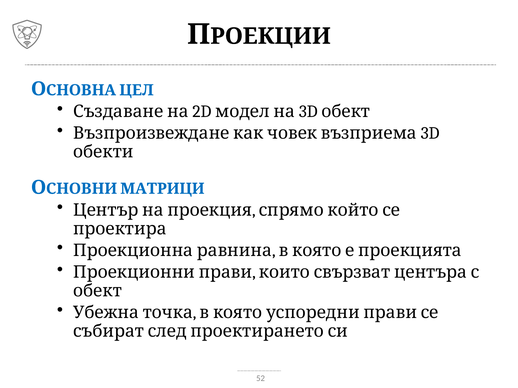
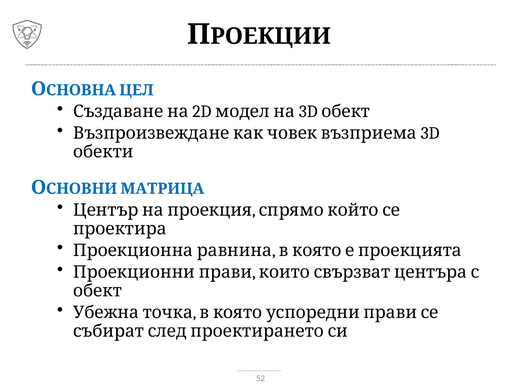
МАТРИЦИ: МАТРИЦИ -> МАТРИЦА (162, 189)
